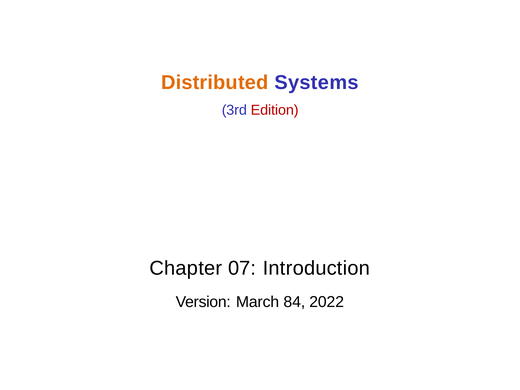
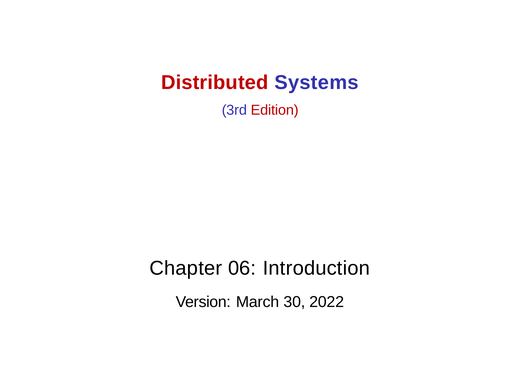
Distributed colour: orange -> red (215, 83)
07: 07 -> 06 (242, 268)
84: 84 -> 30 (294, 302)
